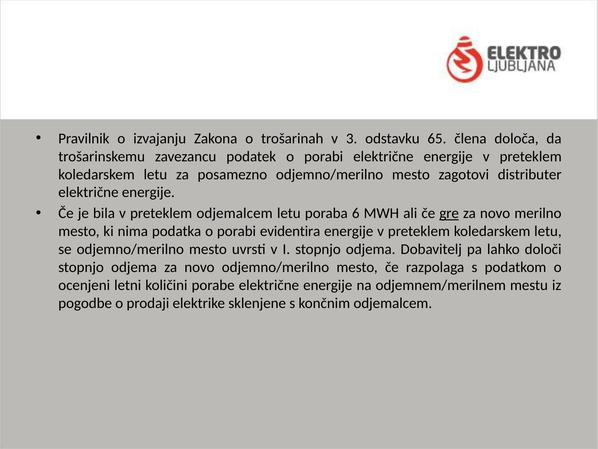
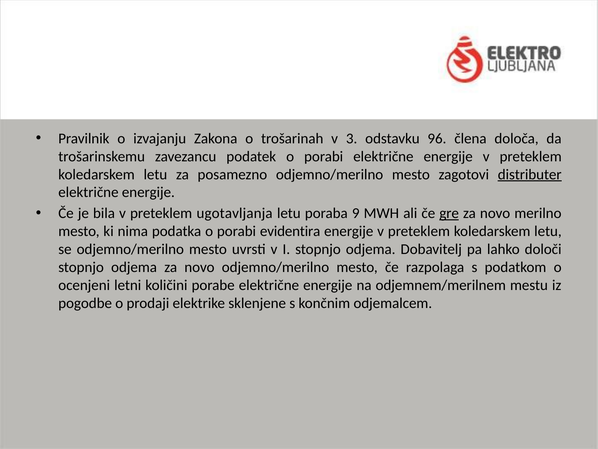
65: 65 -> 96 (437, 138)
distributer underline: none -> present (530, 174)
preteklem odjemalcem: odjemalcem -> ugotavljanja (235, 213)
6: 6 -> 9 (356, 213)
